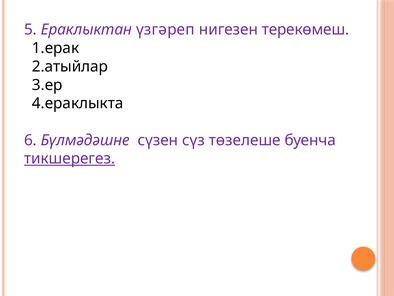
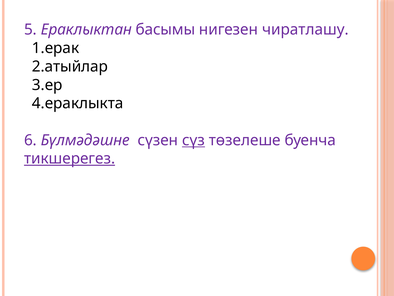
үзгәреп: үзгәреп -> басымы (165, 30)
терекөмеш: терекөмеш -> чиратлашу (305, 30)
сүз underline: none -> present (193, 140)
